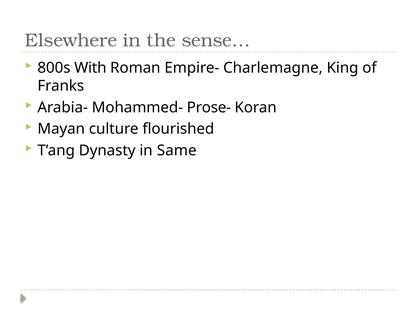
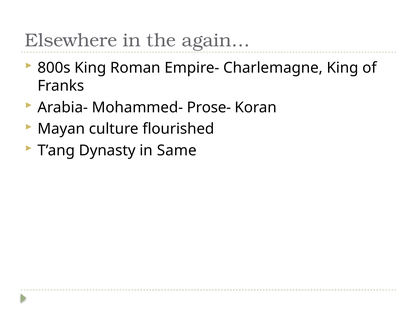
sense…: sense… -> again… (216, 40)
800s With: With -> King (90, 68)
